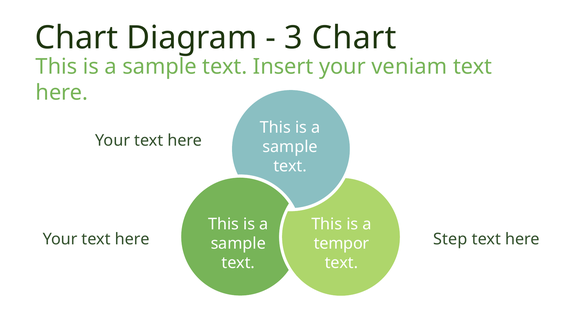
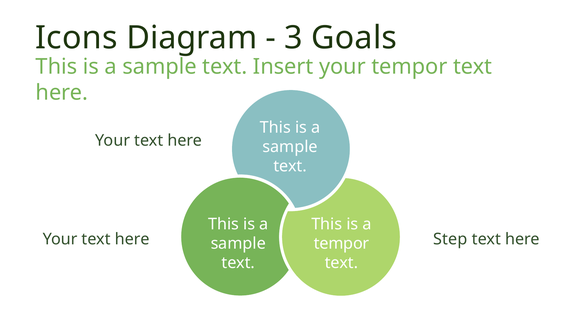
Chart: Chart -> Icons (76, 38)
3 Chart: Chart -> Goals (354, 38)
your veniam: veniam -> tempor (409, 67)
